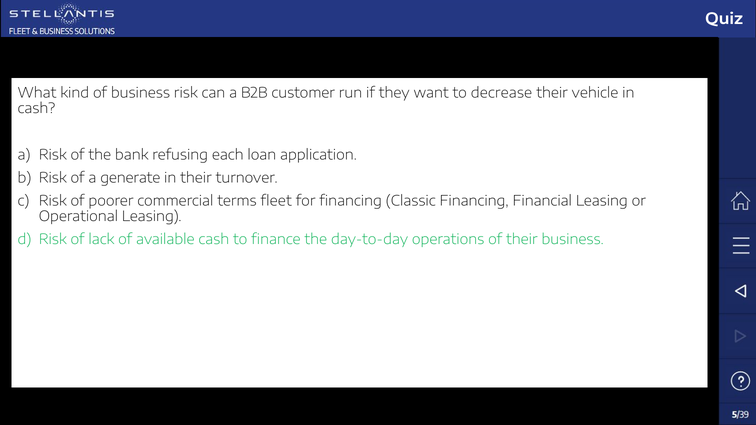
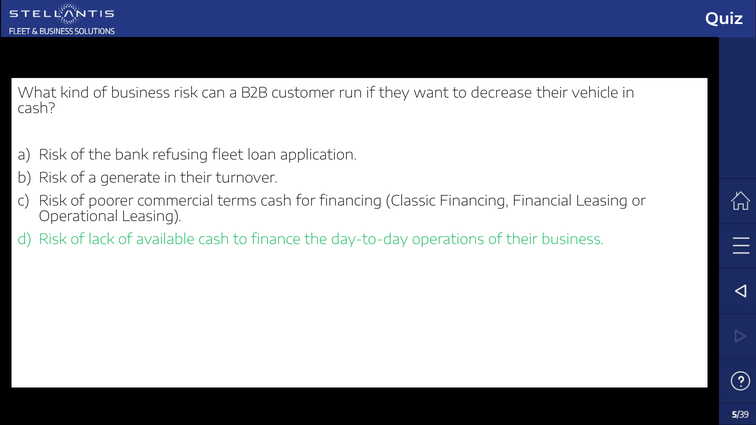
each: each -> fleet (228, 155)
terms fleet: fleet -> cash (276, 201)
